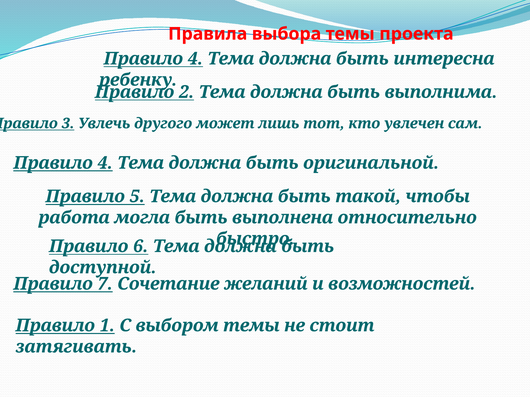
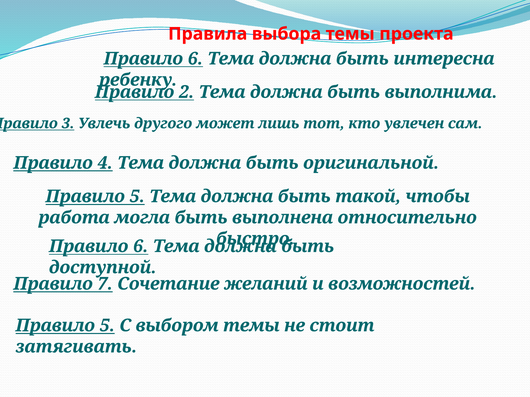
4: 4 -> 6 (195, 59)
1: 1 -> 5 (107, 326)
